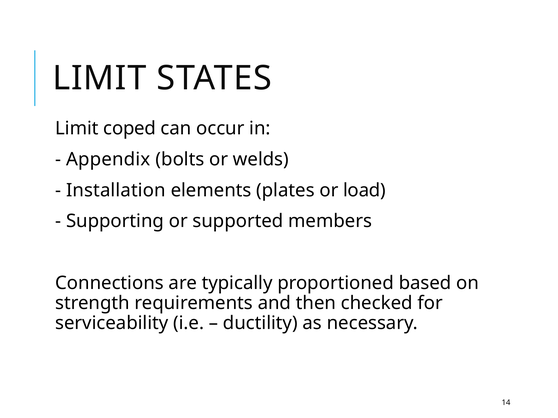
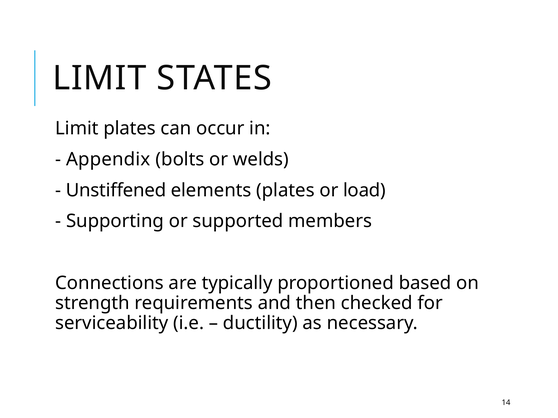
Limit coped: coped -> plates (130, 129)
Installation: Installation -> Unstiffened (116, 190)
